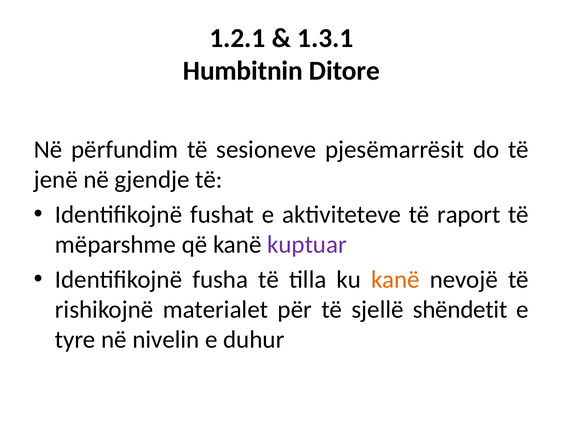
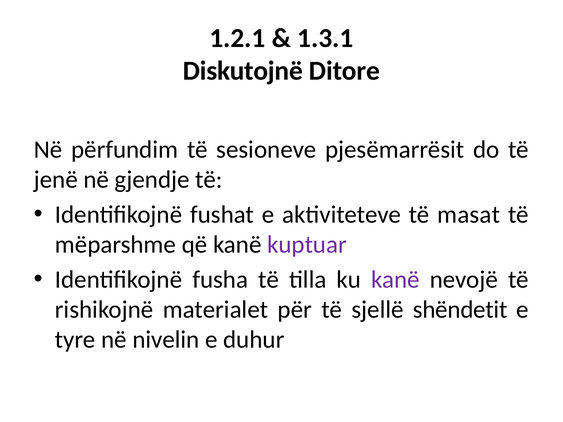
Humbitnin: Humbitnin -> Diskutojnë (243, 71)
raport: raport -> masat (469, 215)
kanë colour: orange -> purple (395, 280)
